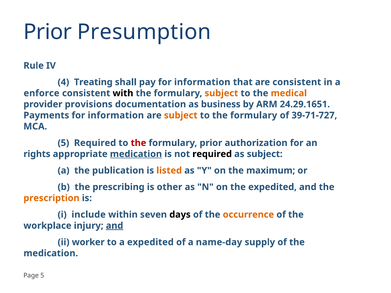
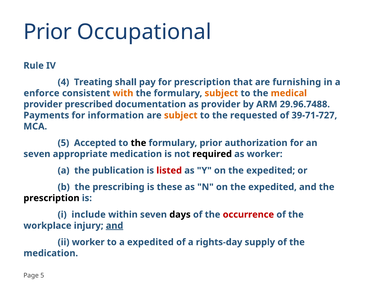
Presumption: Presumption -> Occupational (144, 32)
pay for information: information -> prescription (202, 82)
are consistent: consistent -> furnishing (297, 82)
with colour: black -> orange (123, 93)
provisions: provisions -> prescribed (89, 104)
as business: business -> provider (221, 104)
24.29.1651: 24.29.1651 -> 29.96.7488 (305, 104)
formulary: formulary -> requested (254, 115)
5 Required: Required -> Accepted (95, 143)
the colour: red -> black (138, 143)
rights: rights -> seven (37, 154)
medication underline: present -> none (136, 154)
as subject: subject -> worker (265, 154)
listed colour: orange -> red (169, 171)
Y on the maximum: maximum -> expedited (271, 171)
other: other -> these (170, 187)
prescription colour: orange -> black (51, 198)
occurrence colour: orange -> red (248, 215)
name-day: name-day -> rights-day (219, 242)
